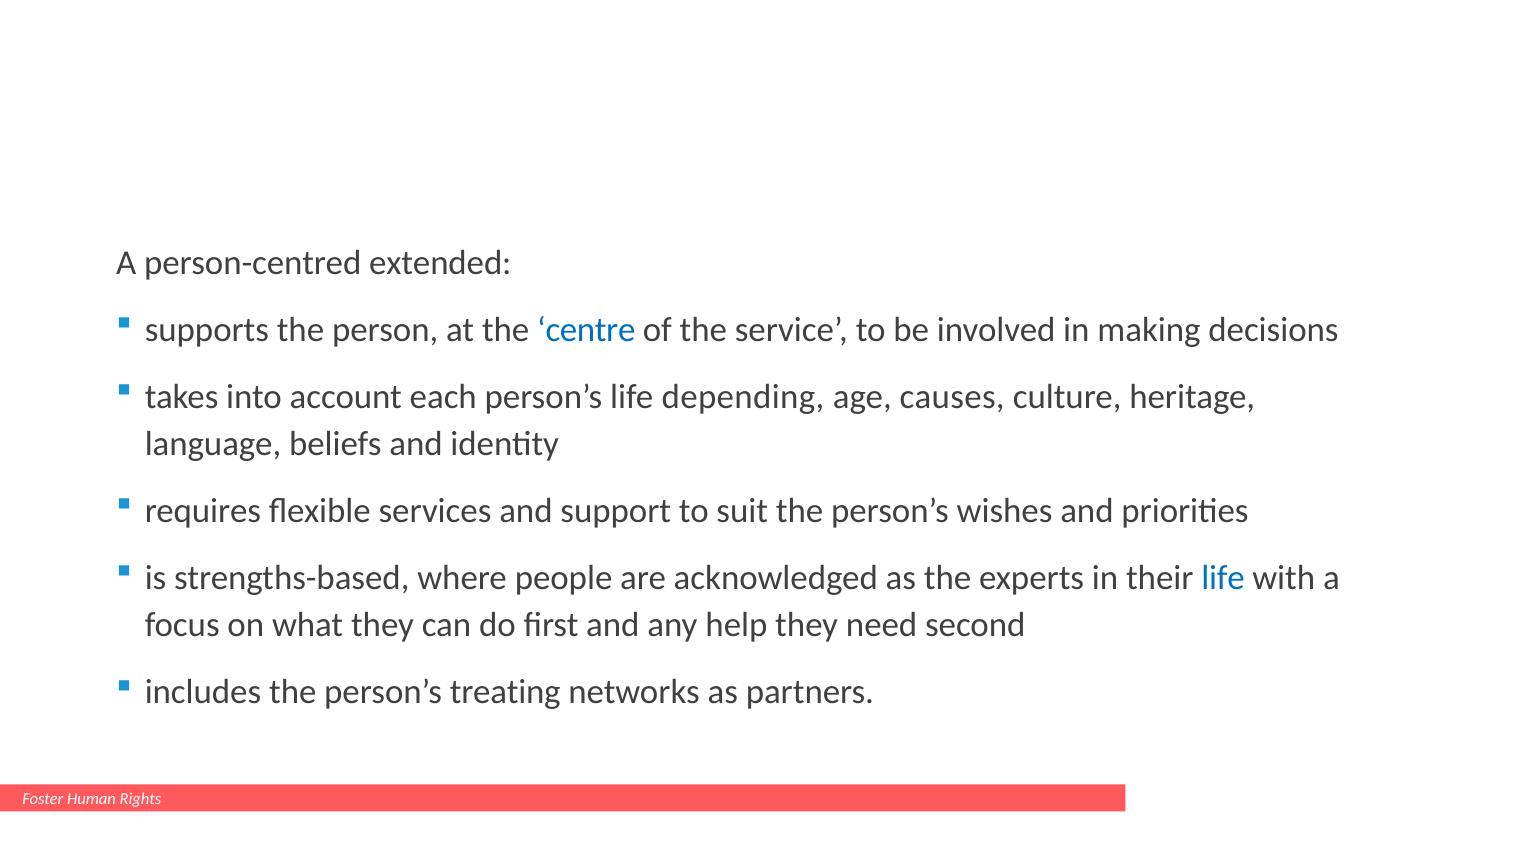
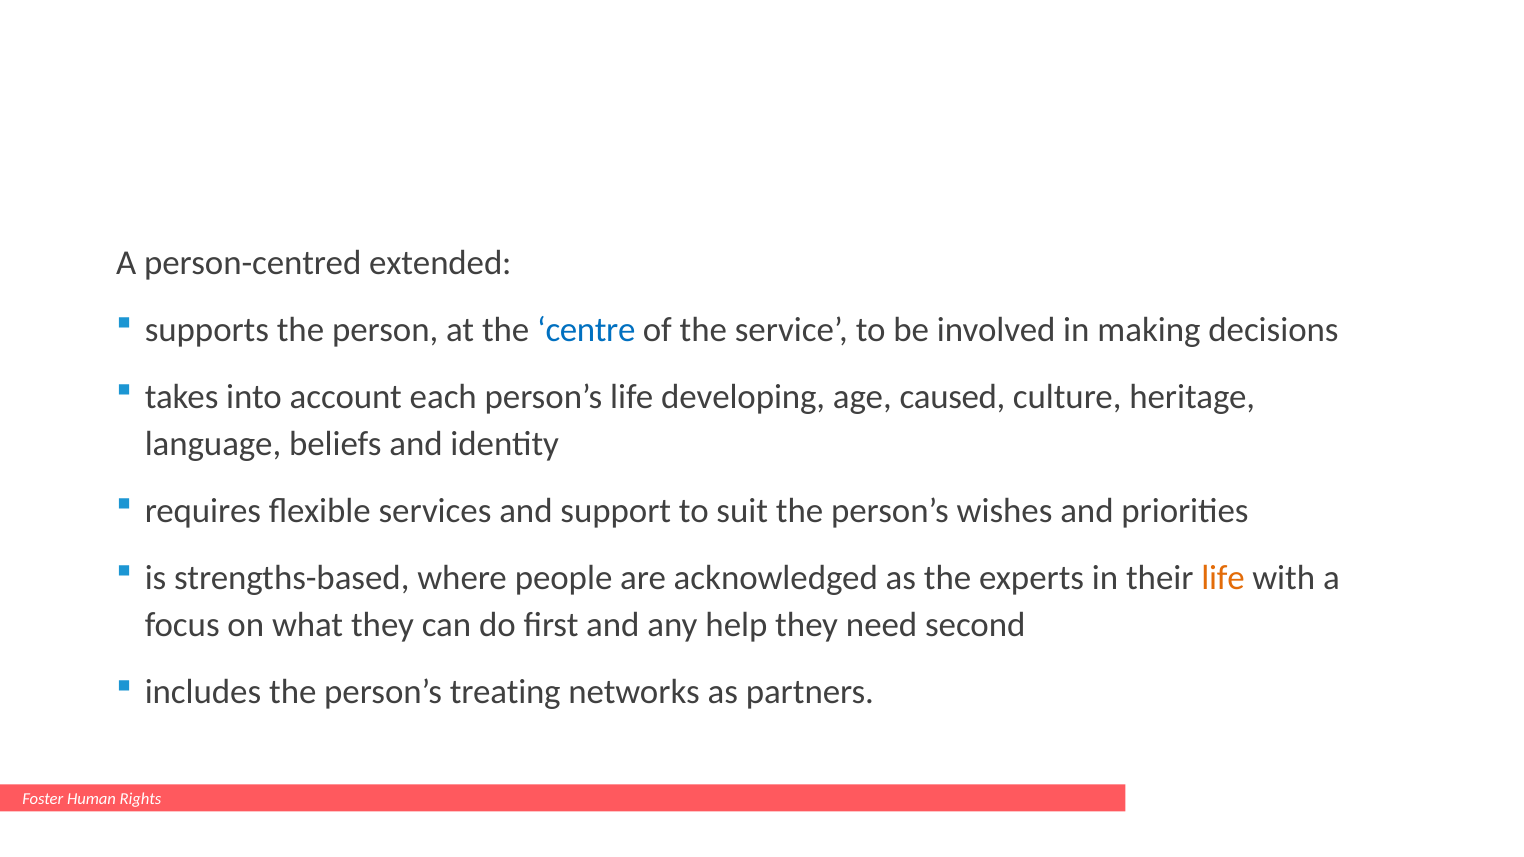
depending: depending -> developing (743, 397)
causes: causes -> caused (952, 397)
life colour: blue -> orange (1223, 578)
